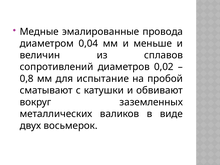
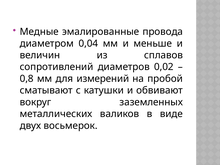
испытание: испытание -> измерений (103, 79)
